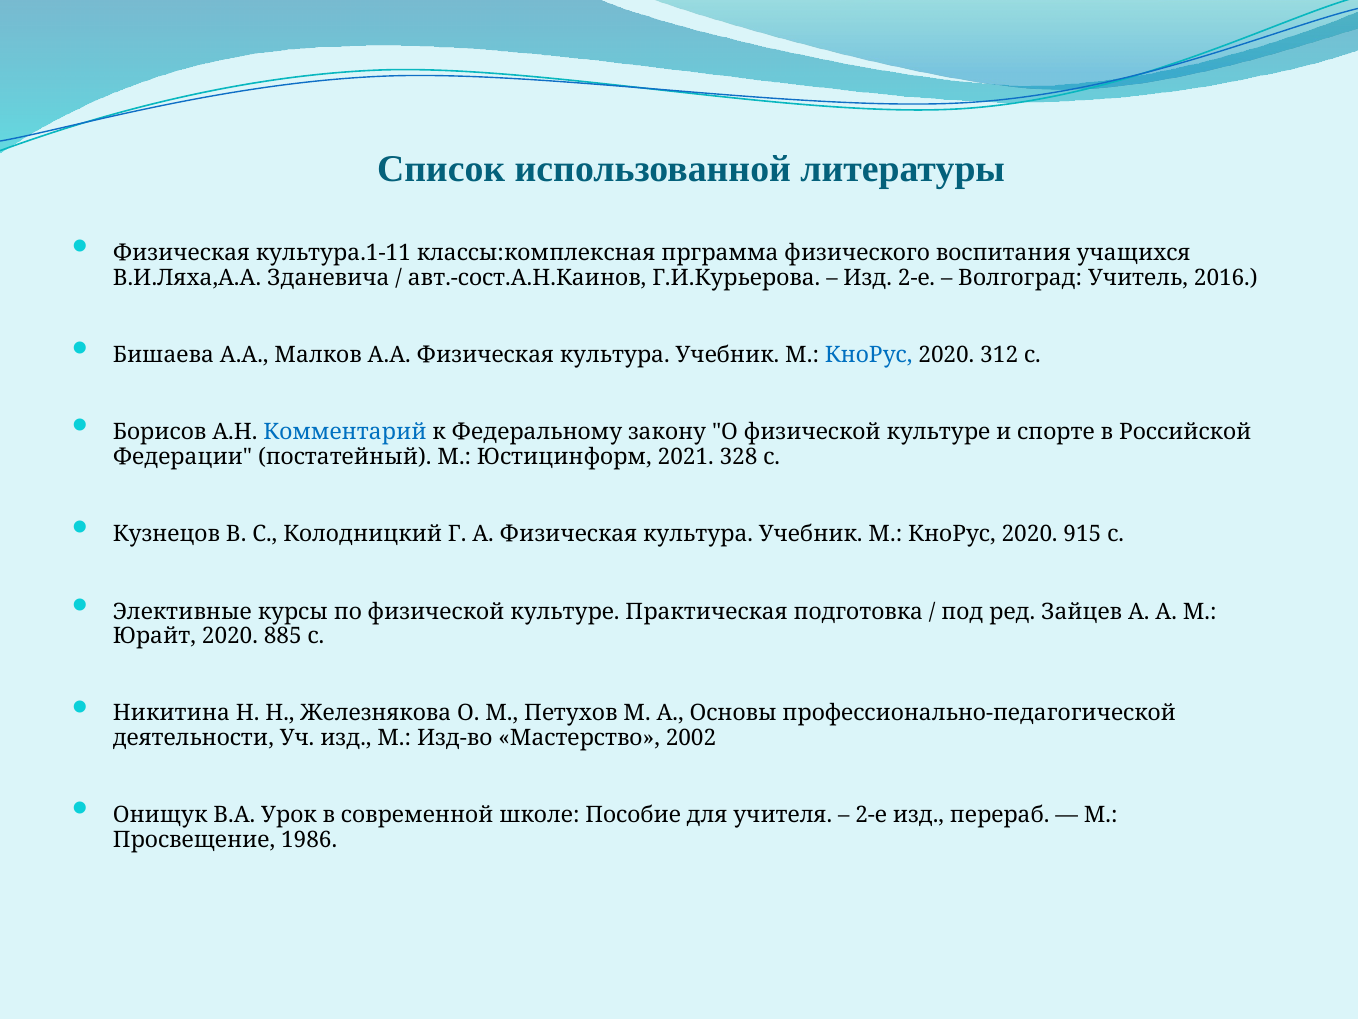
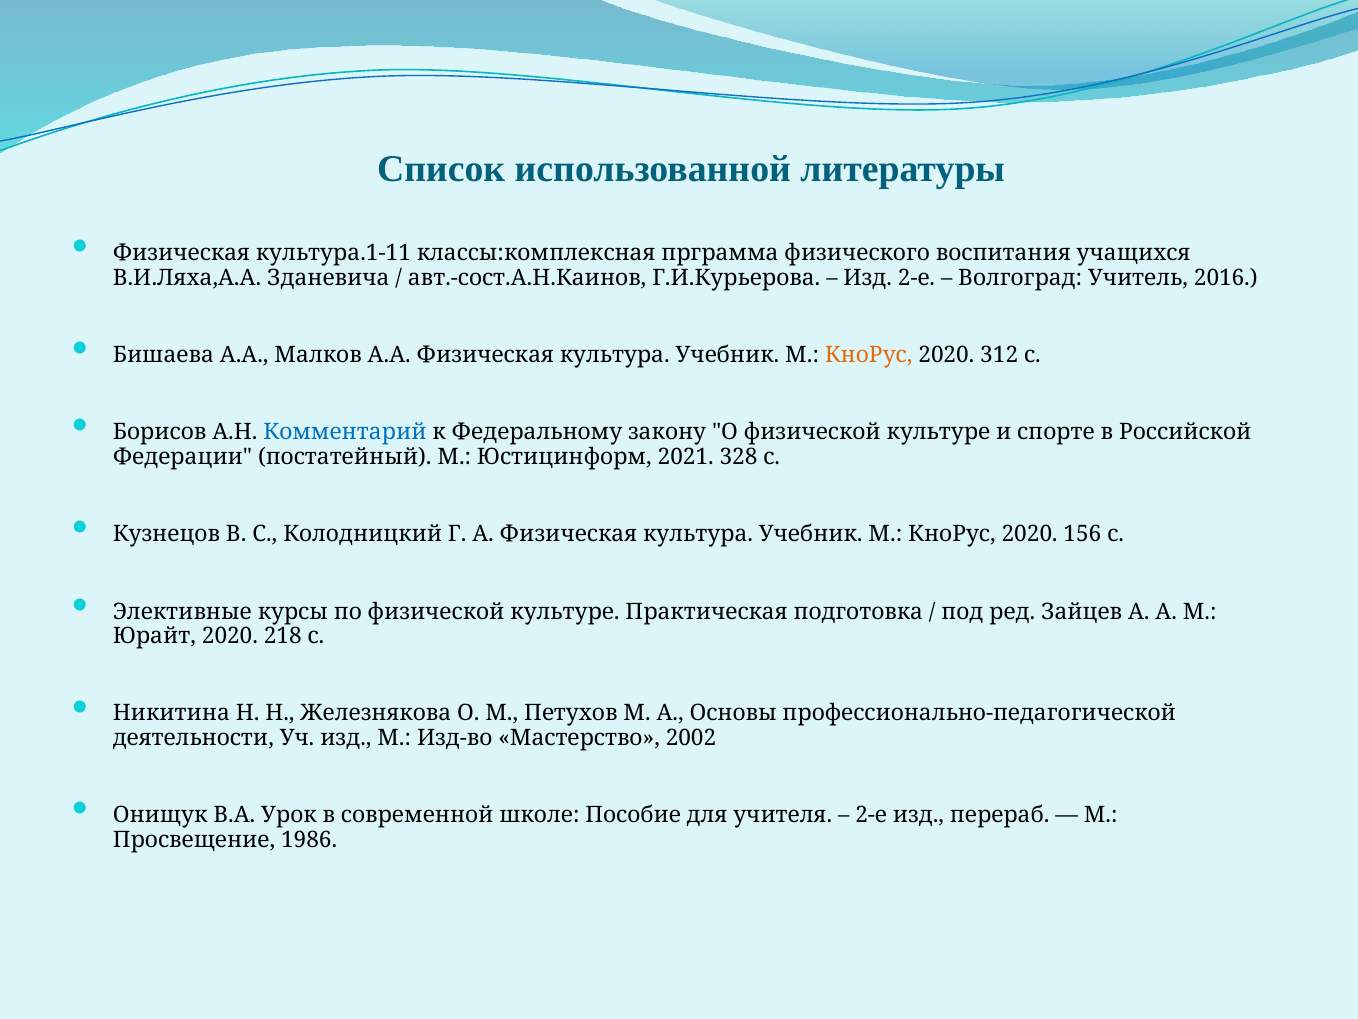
КноРус colour: blue -> orange (869, 355)
915: 915 -> 156 (1082, 534)
885: 885 -> 218 (283, 636)
